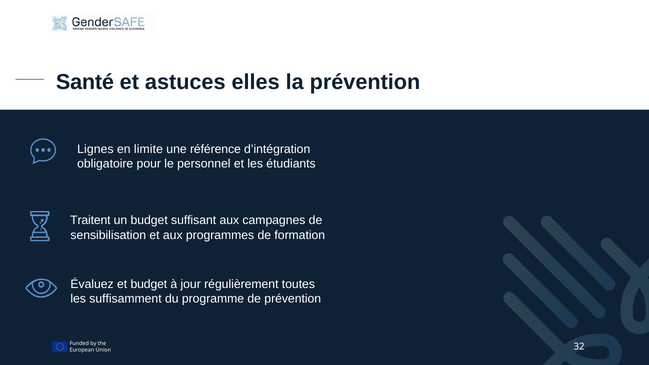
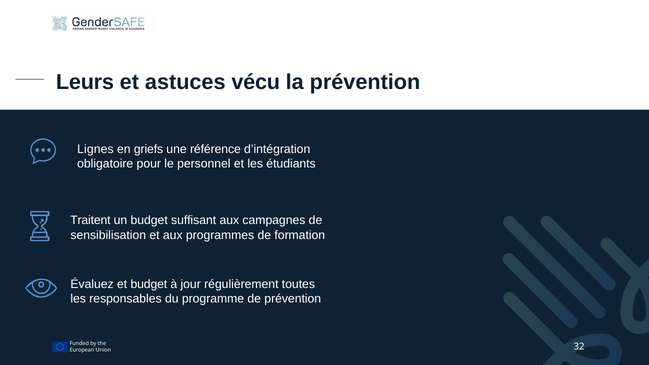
Santé: Santé -> Leurs (85, 82)
elles: elles -> vécu (256, 82)
limite: limite -> griefs (149, 149)
suffisamment: suffisamment -> responsables (125, 299)
